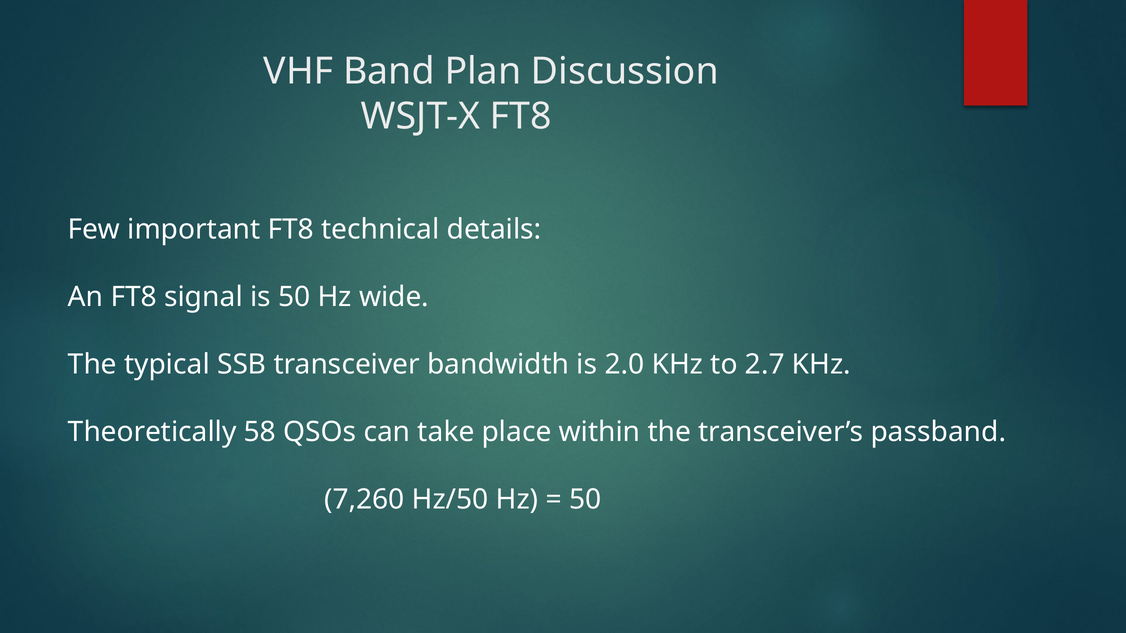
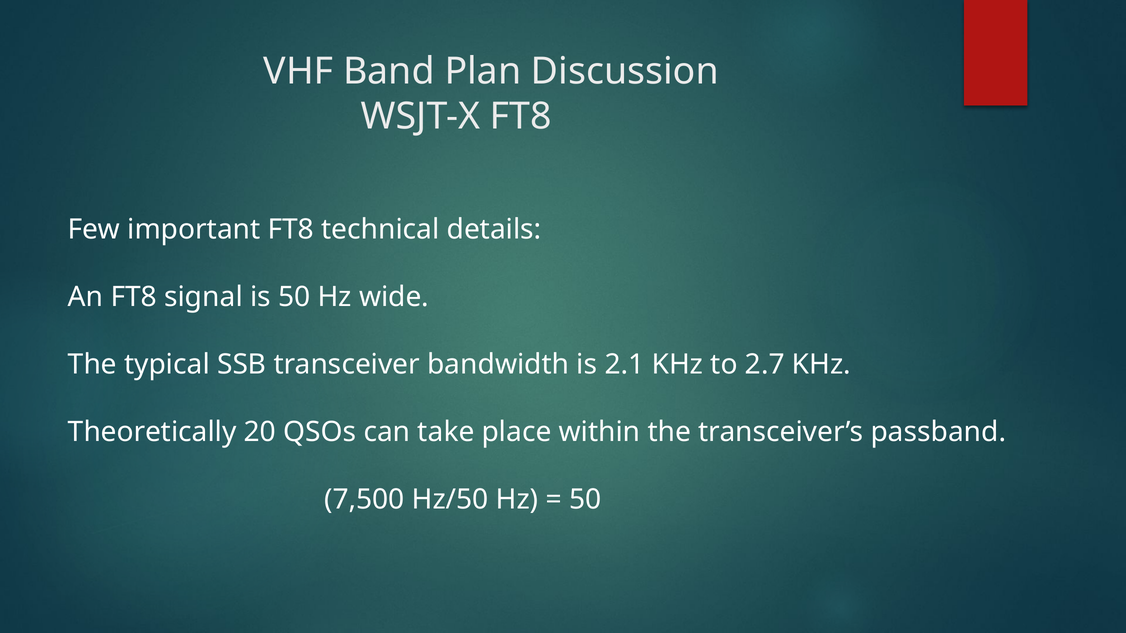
2.0: 2.0 -> 2.1 (624, 365)
58: 58 -> 20 (260, 432)
7,260: 7,260 -> 7,500 (364, 500)
